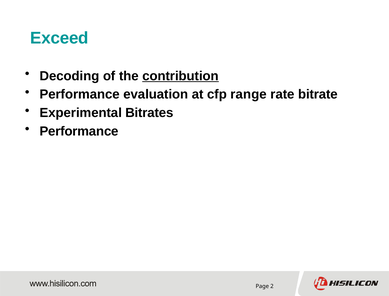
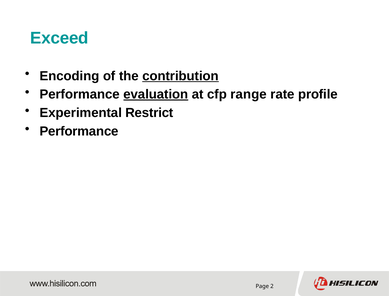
Decoding: Decoding -> Encoding (70, 76)
evaluation underline: none -> present (156, 94)
bitrate: bitrate -> profile (318, 94)
Bitrates: Bitrates -> Restrict (149, 113)
